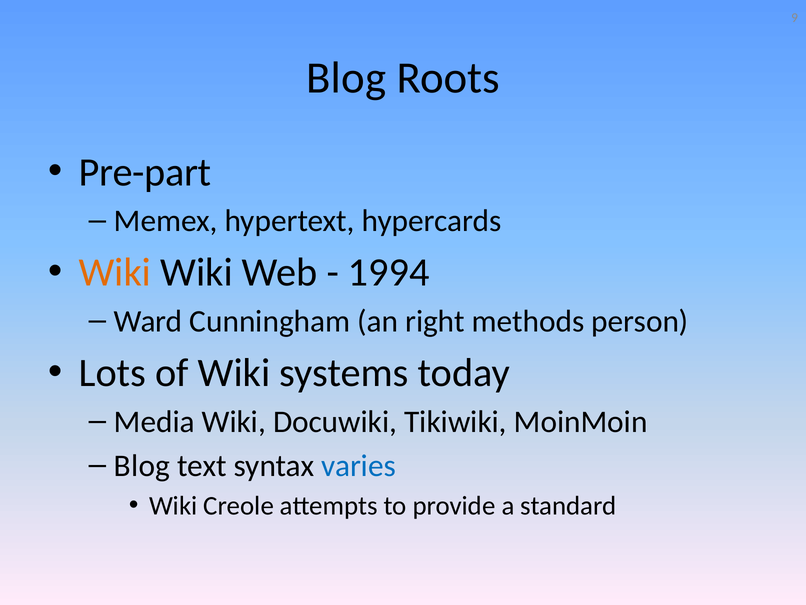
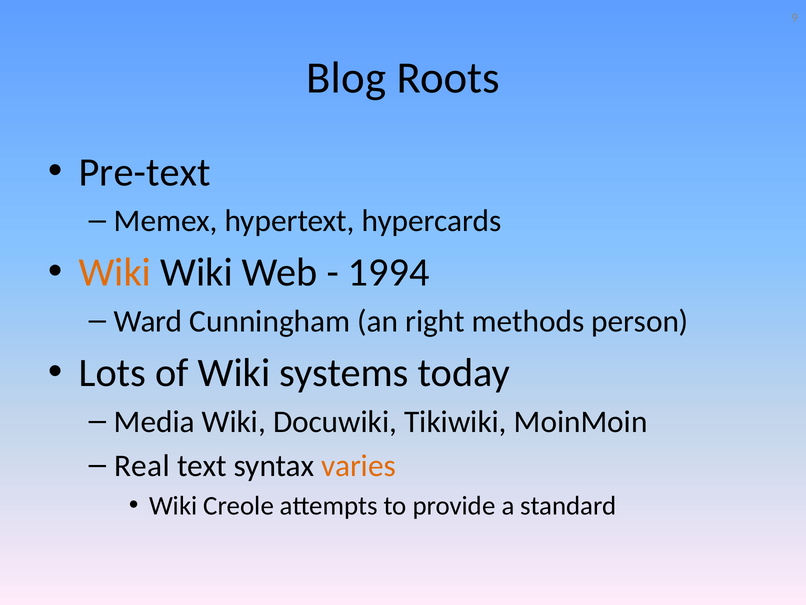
Pre-part: Pre-part -> Pre-text (145, 172)
Blog: Blog -> Real (142, 465)
varies colour: blue -> orange (358, 465)
